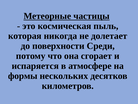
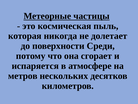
формы: формы -> метров (23, 76)
